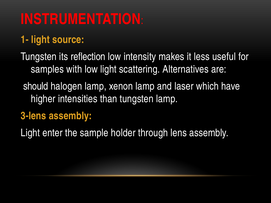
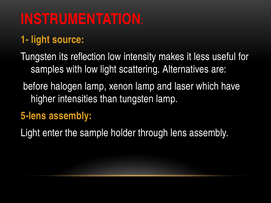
should: should -> before (36, 86)
3-lens: 3-lens -> 5-lens (33, 116)
